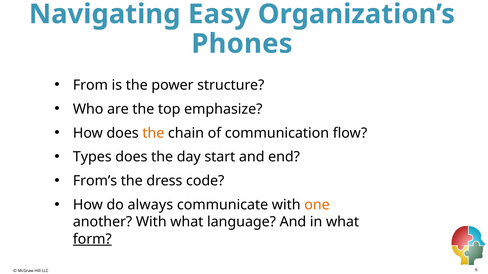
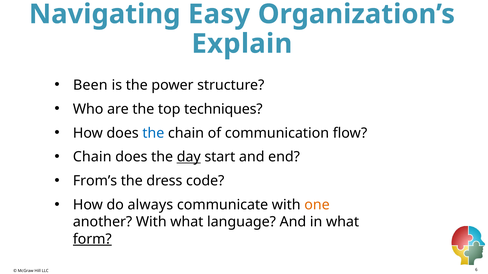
Phones: Phones -> Explain (242, 44)
From: From -> Been (90, 85)
emphasize: emphasize -> techniques (223, 109)
the colour: orange -> blue (153, 133)
Types: Types -> Chain (92, 157)
day underline: none -> present (189, 157)
